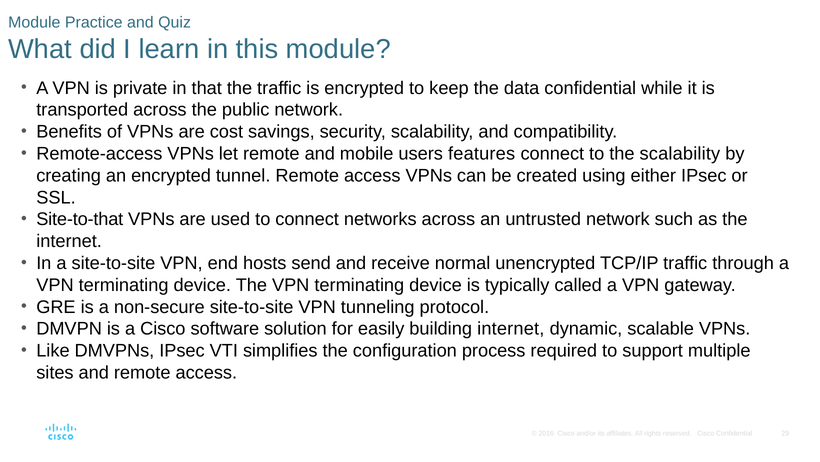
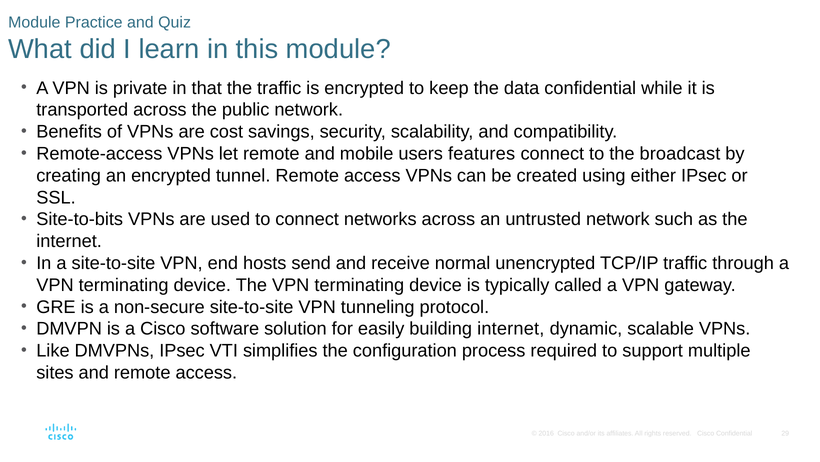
the scalability: scalability -> broadcast (680, 154)
Site-to-that: Site-to-that -> Site-to-bits (80, 219)
